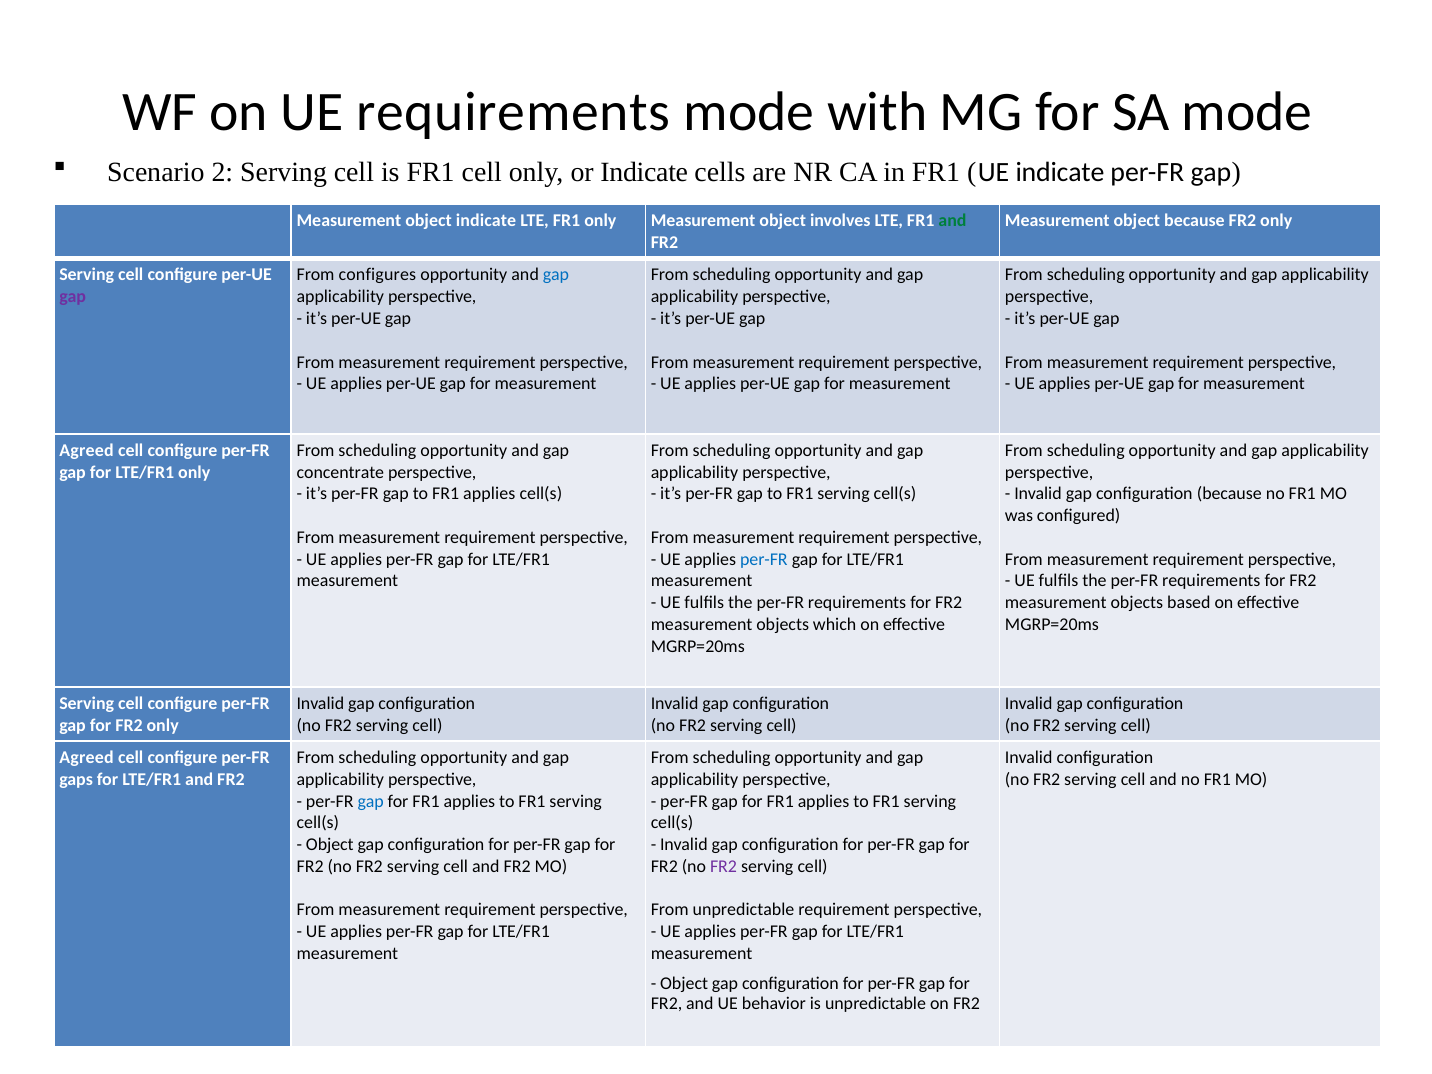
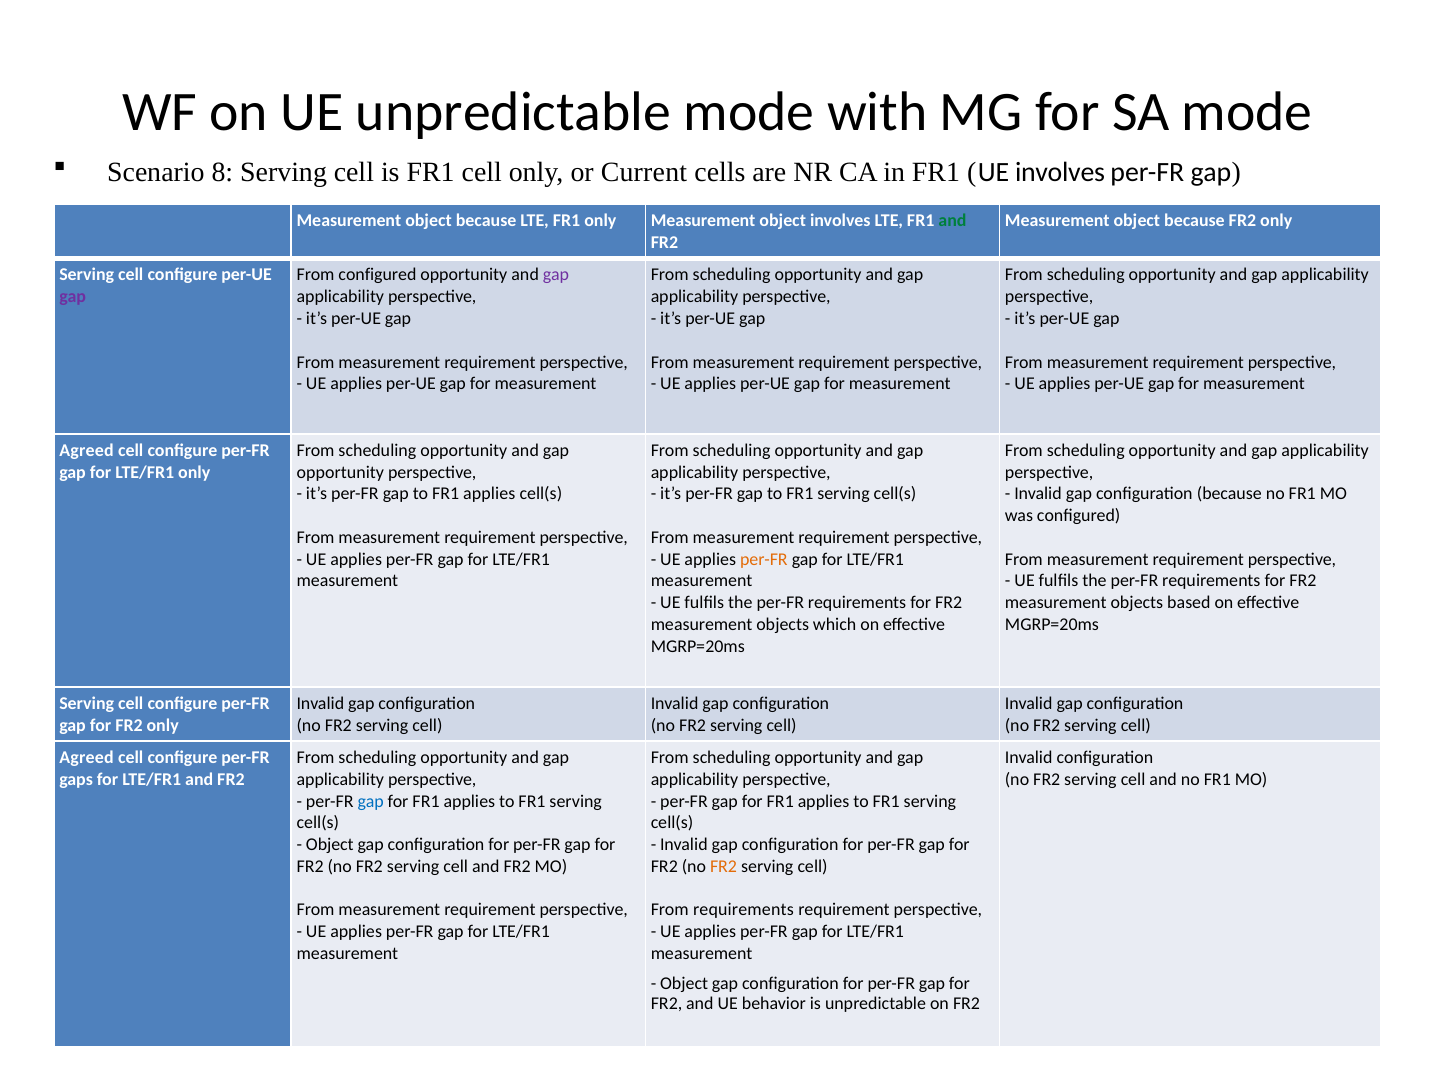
UE requirements: requirements -> unpredictable (514, 112)
2: 2 -> 8 (222, 172)
or Indicate: Indicate -> Current (644, 172)
UE indicate: indicate -> involves (1060, 172)
indicate: indicate -> because (486, 221)
From configures: configures -> configured (377, 275)
gap colour: blue -> purple (556, 275)
concentrate: concentrate -> opportunity (340, 472)
per-FR colour: blue -> orange (764, 559)
FR2 colour: purple -> orange (724, 867)
From unpredictable: unpredictable -> requirements (743, 910)
